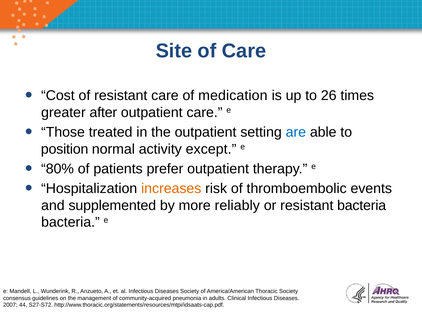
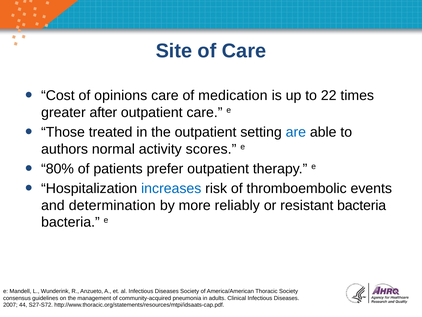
of resistant: resistant -> opinions (121, 95)
26: 26 -> 22 (329, 95)
position: position -> authors (65, 149)
except: except -> scores (211, 149)
increases colour: orange -> blue (171, 188)
supplemented: supplemented -> determination (112, 205)
